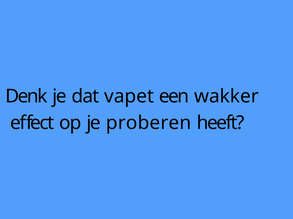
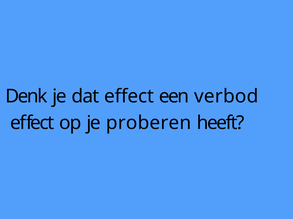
dat vapet: vapet -> effect (129, 97)
wakker: wakker -> verbod (226, 97)
